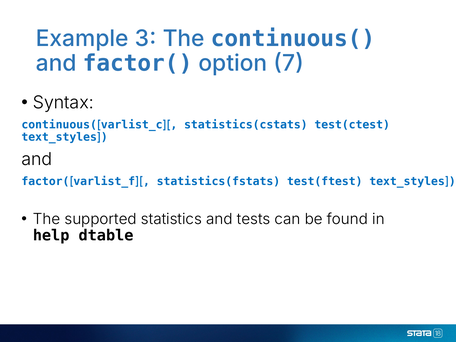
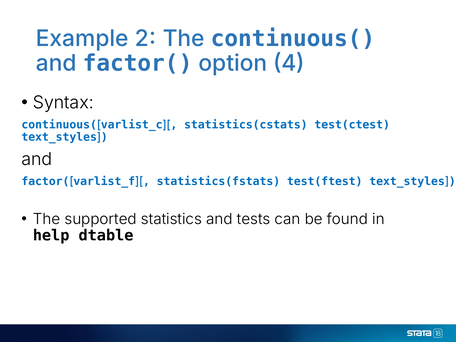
3: 3 -> 2 (146, 39)
7: 7 -> 4 (289, 63)
